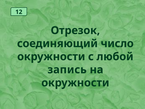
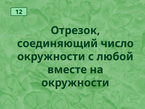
запись: запись -> вместе (67, 70)
